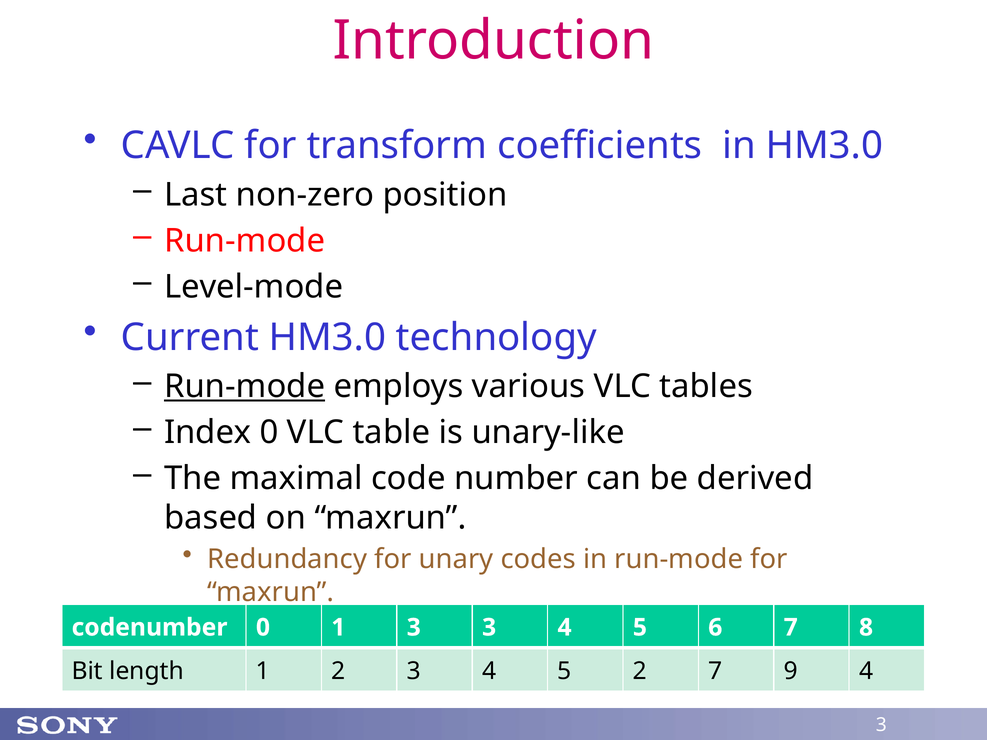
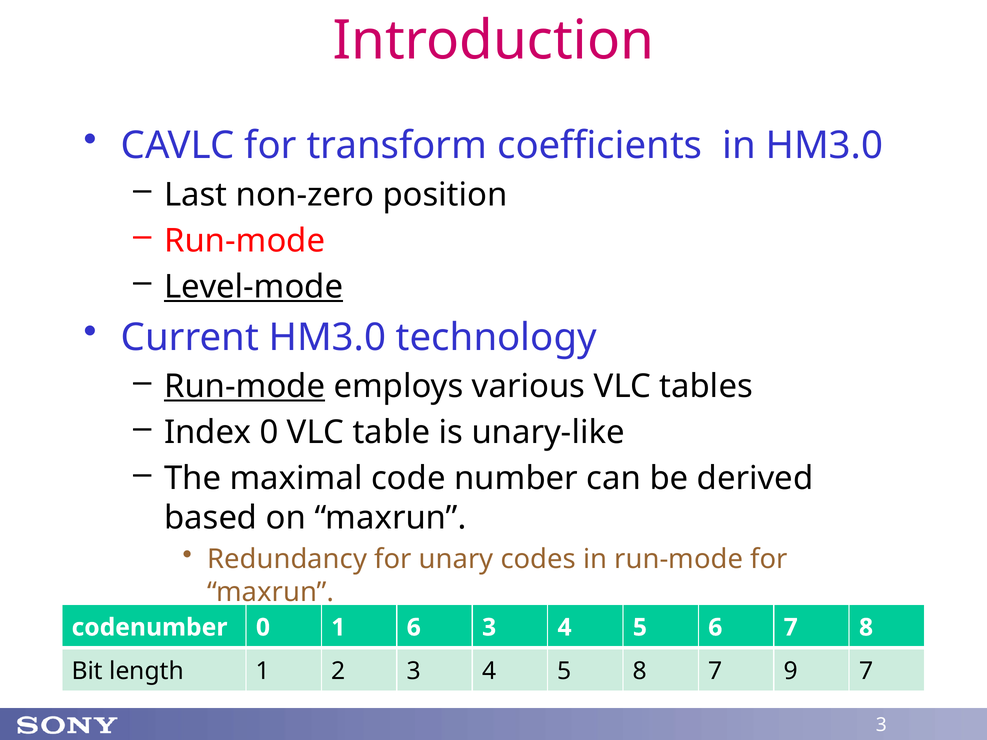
Level-mode underline: none -> present (254, 287)
1 3: 3 -> 6 (414, 628)
5 2: 2 -> 8 (640, 671)
9 4: 4 -> 7 (866, 671)
